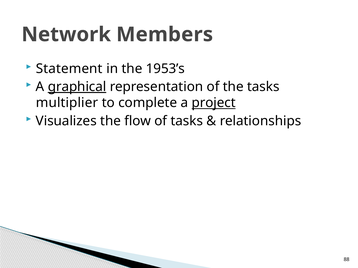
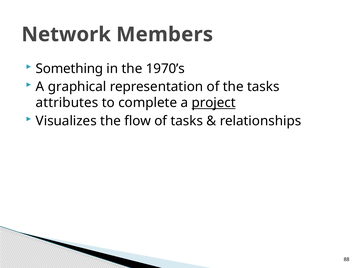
Statement: Statement -> Something (69, 69)
1953’s: 1953’s -> 1970’s (165, 69)
graphical underline: present -> none (77, 87)
multiplier: multiplier -> attributes (67, 103)
